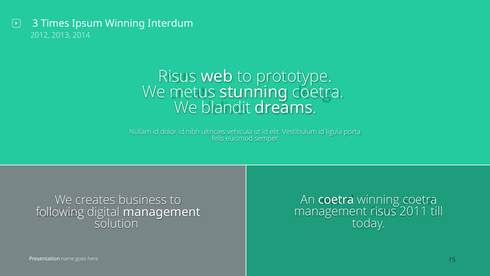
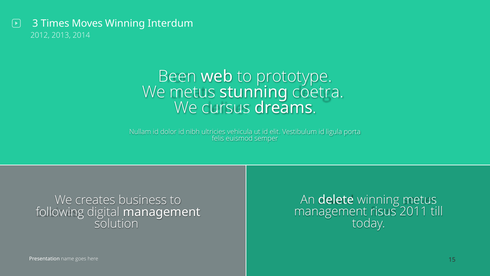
Ipsum: Ipsum -> Moves (87, 23)
Risus: Risus -> Been (177, 76)
blandit: blandit -> cursus (226, 108)
An coetra: coetra -> delete (336, 200)
winning coetra: coetra -> metus (420, 200)
